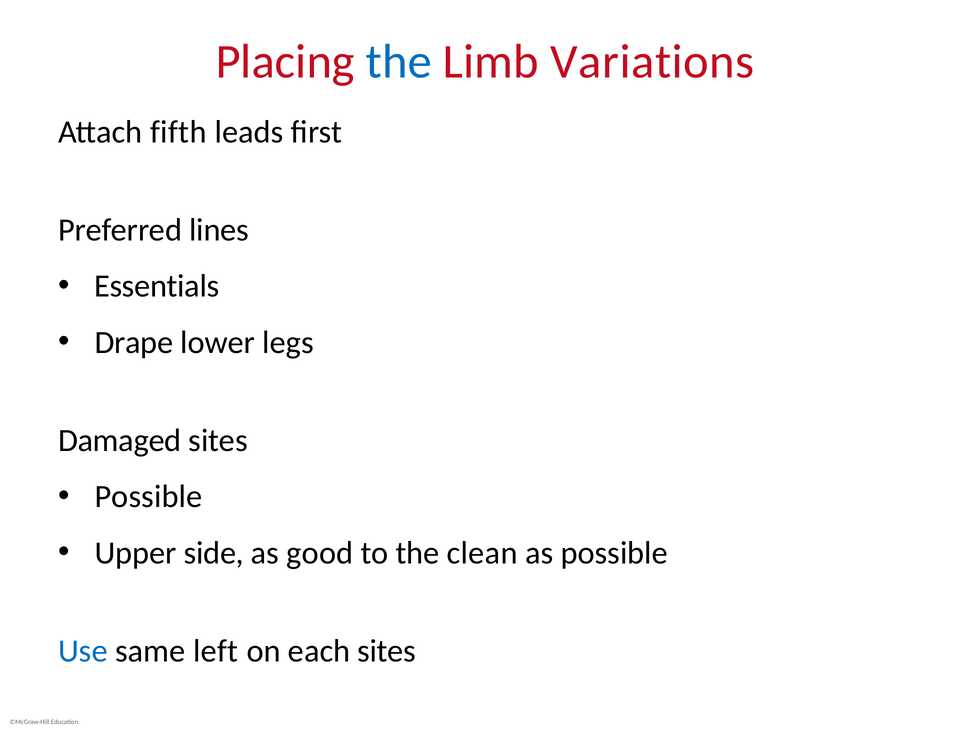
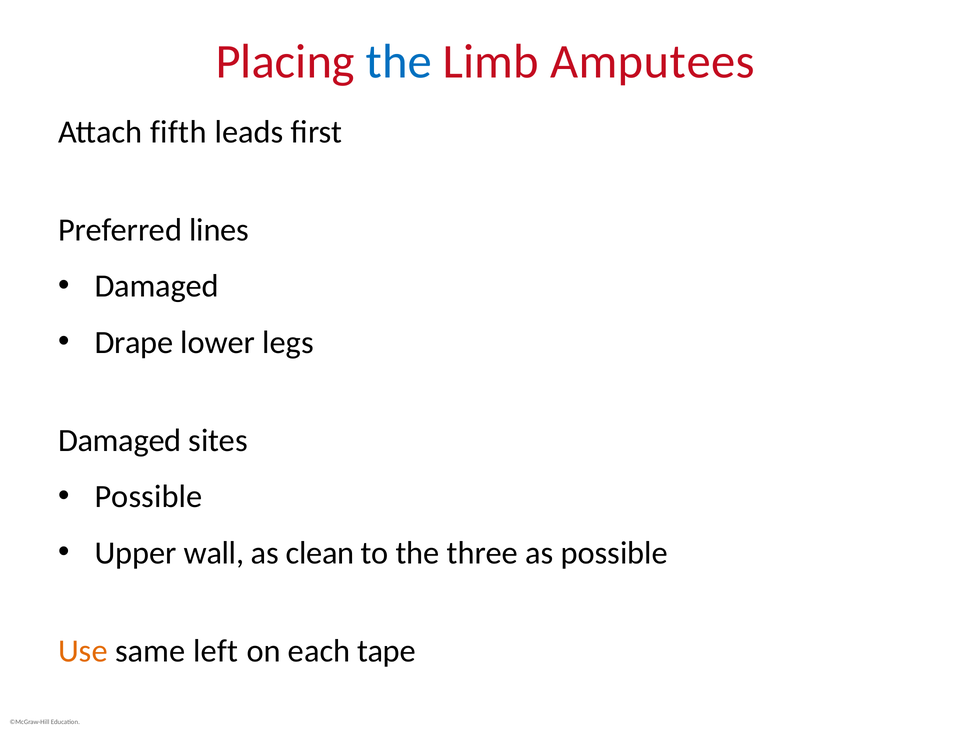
Variations: Variations -> Amputees (652, 62)
Essentials: Essentials -> Damaged (157, 286)
side: side -> wall (214, 553)
good: good -> clean (320, 553)
clean: clean -> three (482, 553)
Use colour: blue -> orange (83, 651)
each sites: sites -> tape (387, 651)
